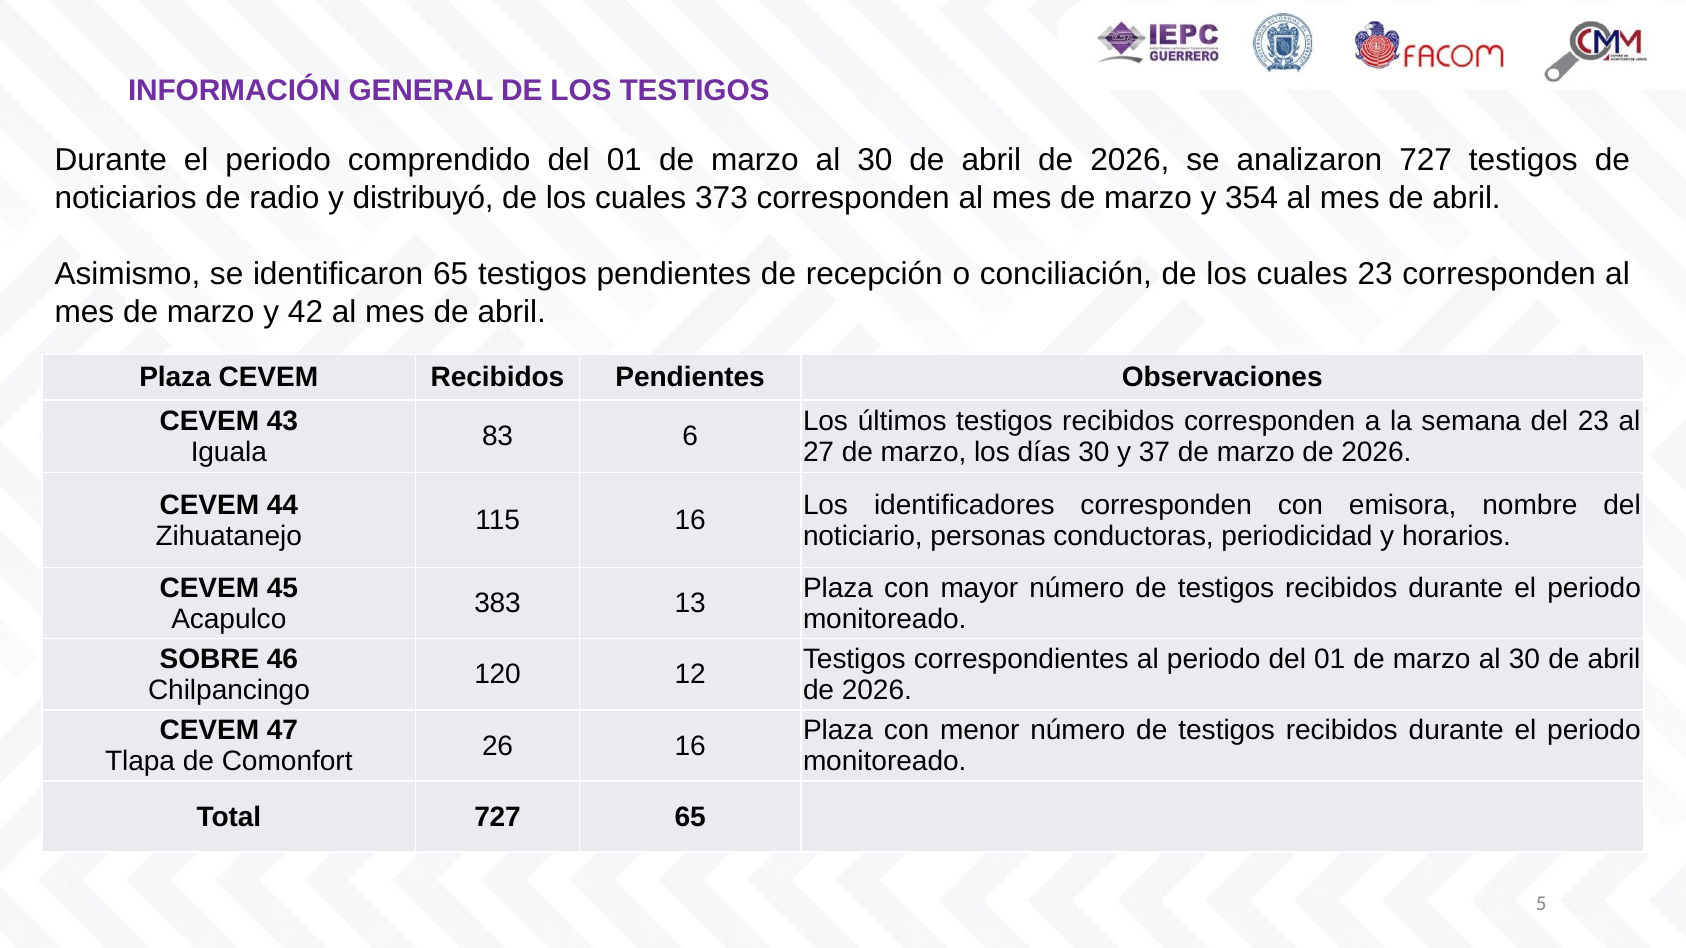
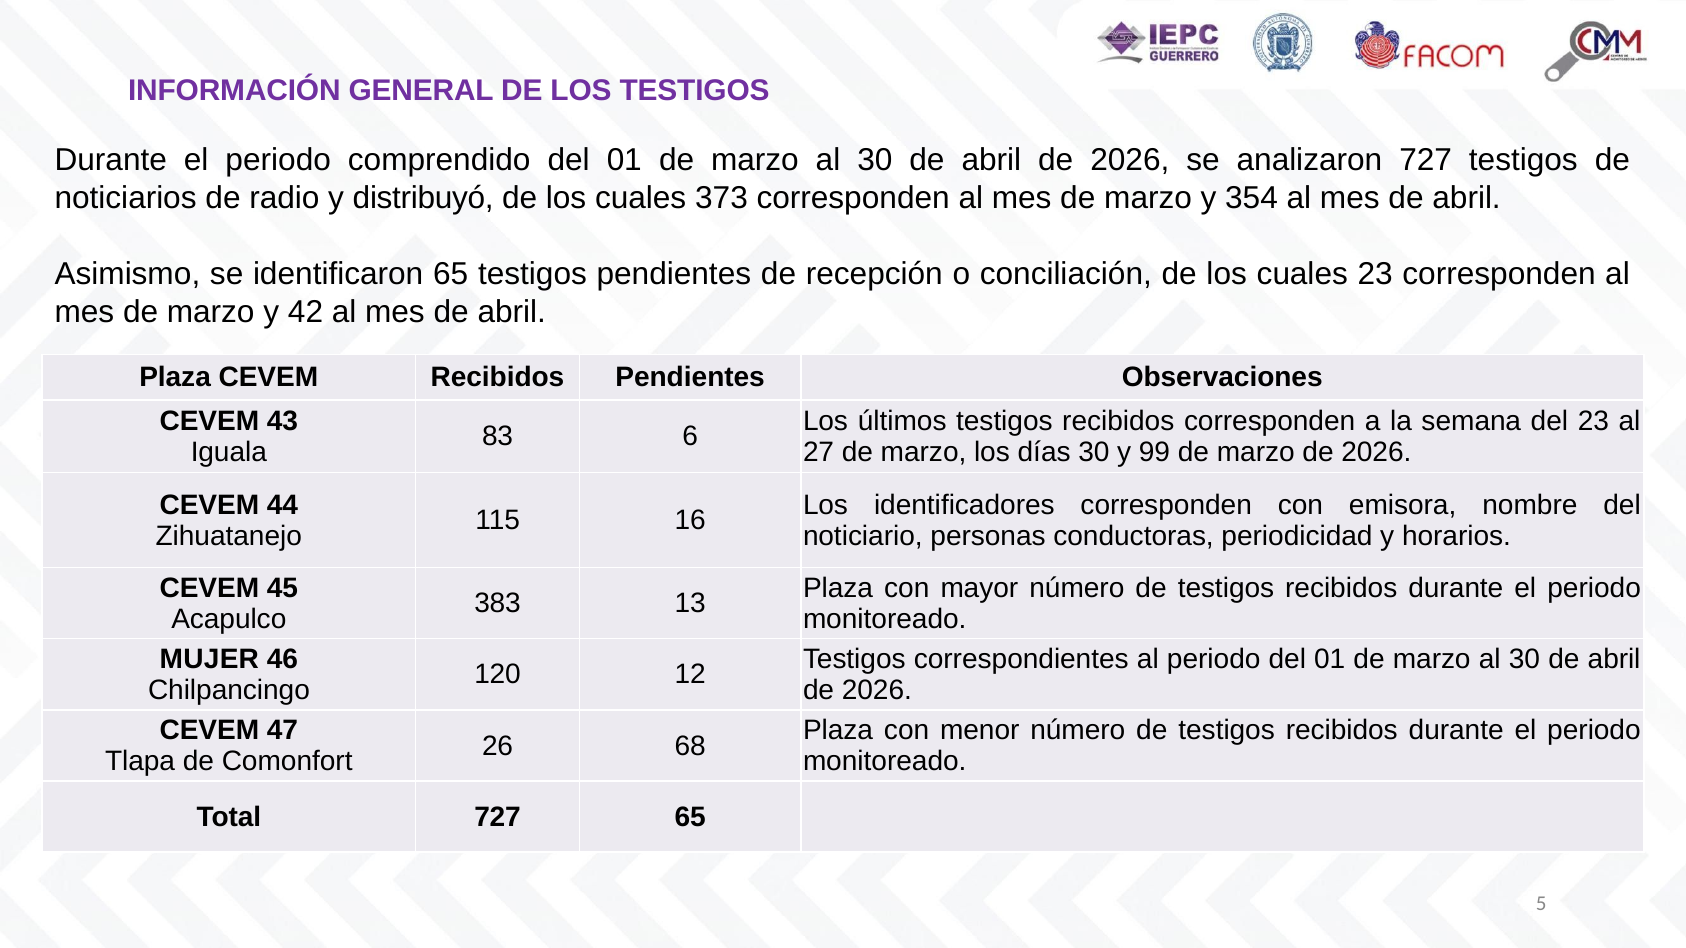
37: 37 -> 99 (1154, 453)
SOBRE: SOBRE -> MUJER (209, 659)
26 16: 16 -> 68 (690, 746)
